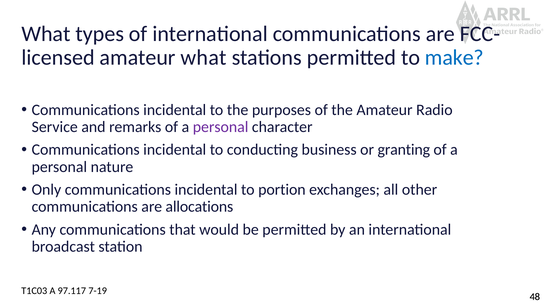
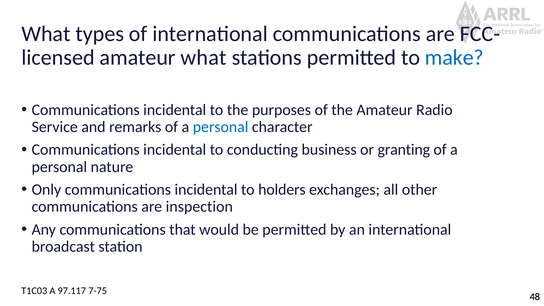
personal colour: purple -> blue (221, 127)
portion: portion -> holders (282, 190)
allocations: allocations -> inspection (199, 207)
7-19: 7-19 -> 7-75 (98, 291)
